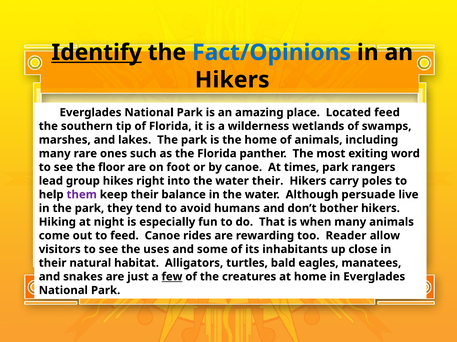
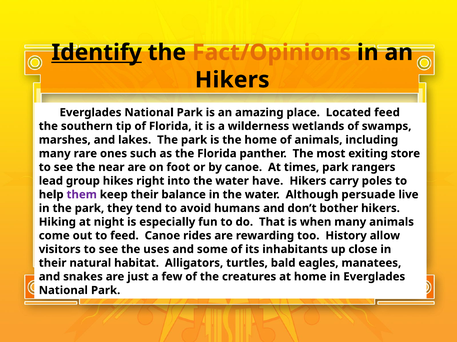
Fact/Opinions colour: blue -> orange (272, 53)
word: word -> store (405, 154)
floor: floor -> near (111, 168)
water their: their -> have (268, 181)
Reader: Reader -> History (346, 236)
few underline: present -> none (172, 277)
